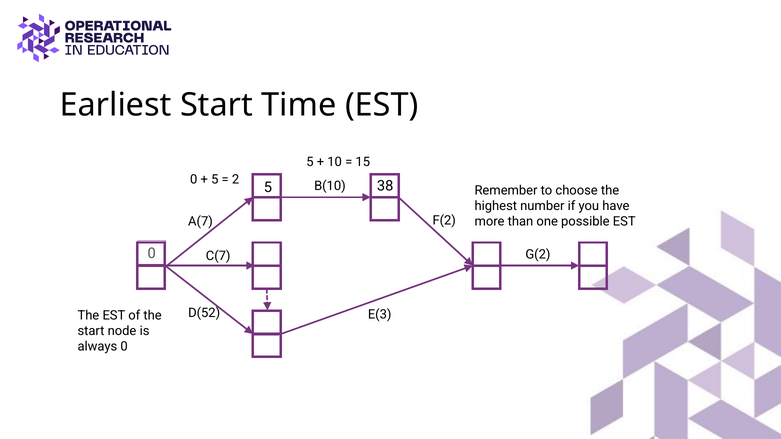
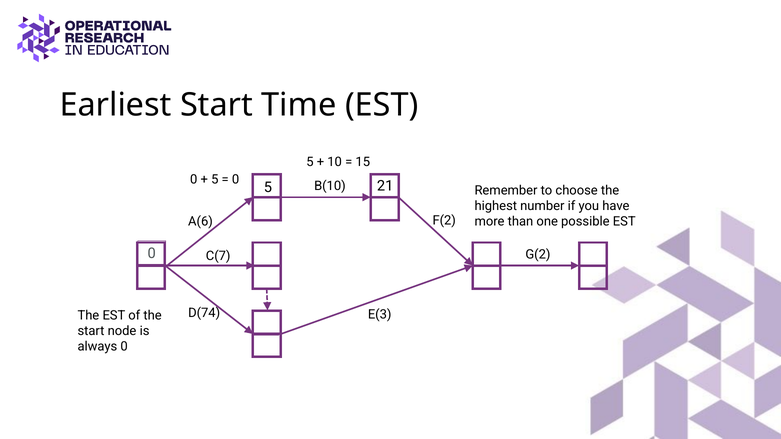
2: 2 -> 0 (236, 179)
38: 38 -> 21 (385, 186)
A(7: A(7 -> A(6 (200, 222)
D(52: D(52 -> D(74 (204, 313)
